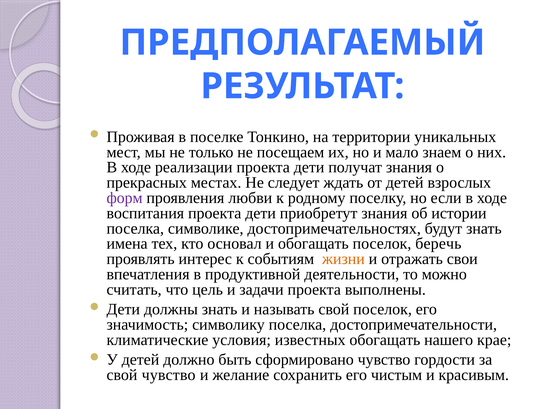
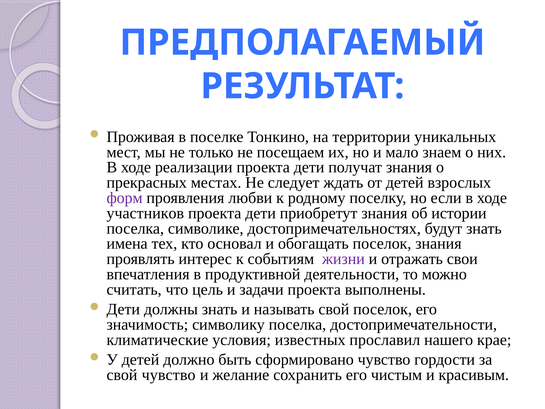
воспитания: воспитания -> участников (145, 213)
поселок беречь: беречь -> знания (438, 244)
жизни colour: orange -> purple (343, 259)
известных обогащать: обогащать -> прославил (385, 340)
